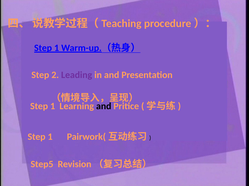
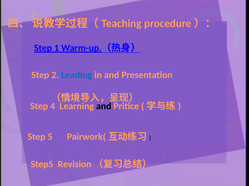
Leading colour: purple -> blue (77, 75)
1: 1 -> 4 (53, 107)
1: 1 -> 5 (50, 137)
